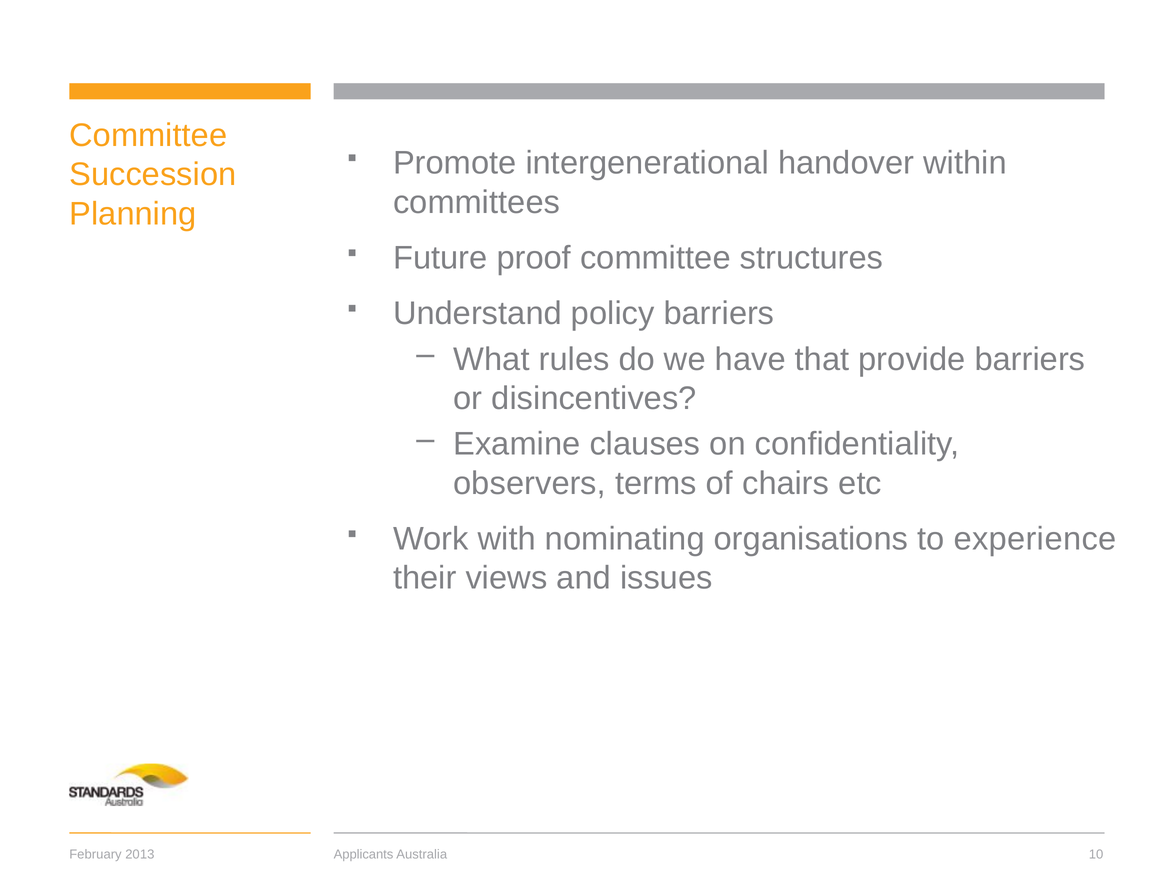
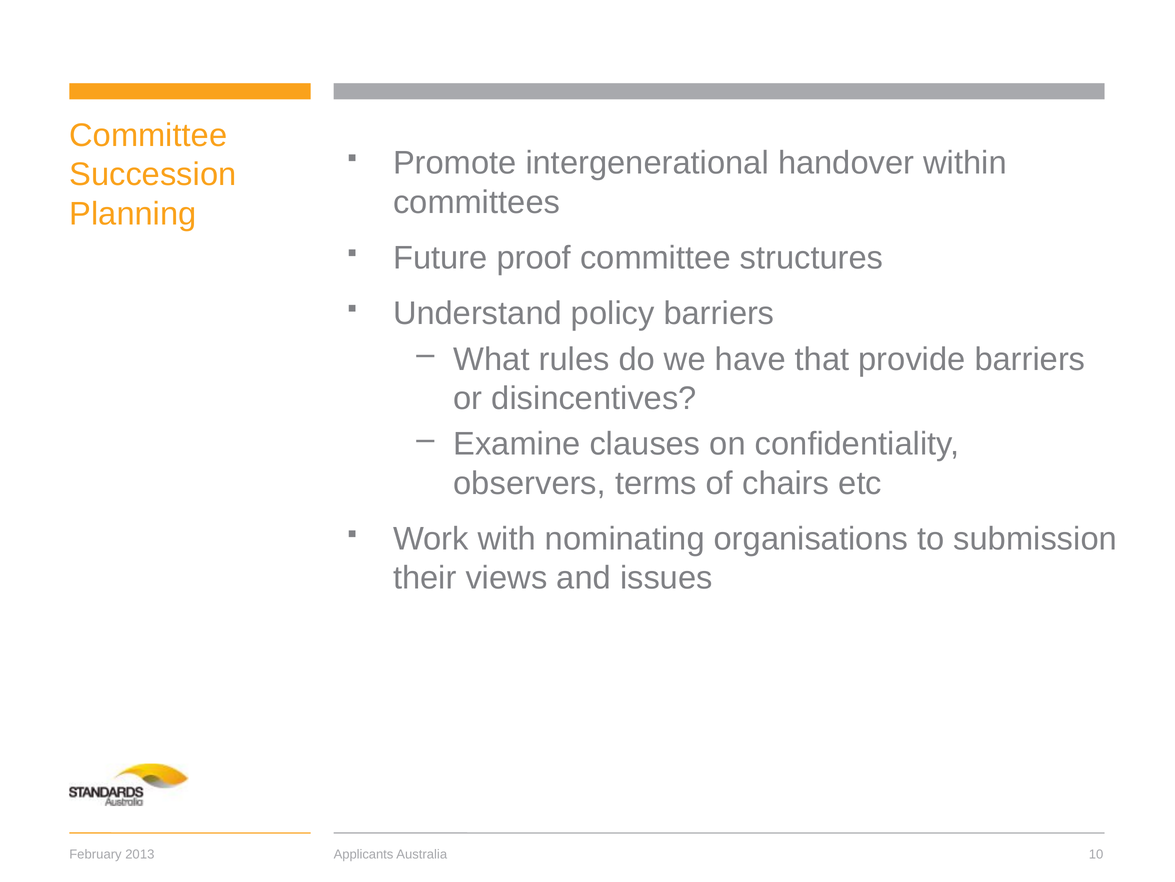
experience: experience -> submission (1035, 539)
